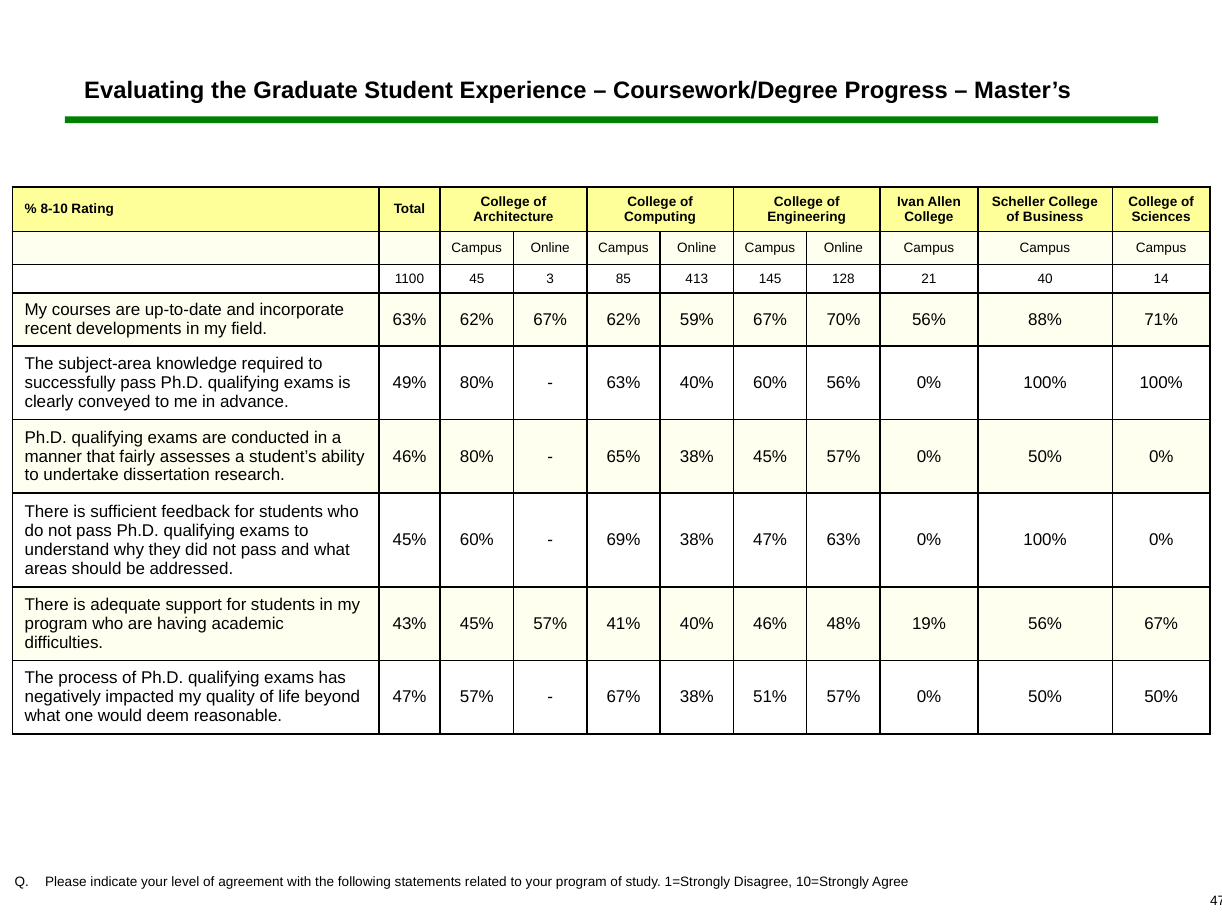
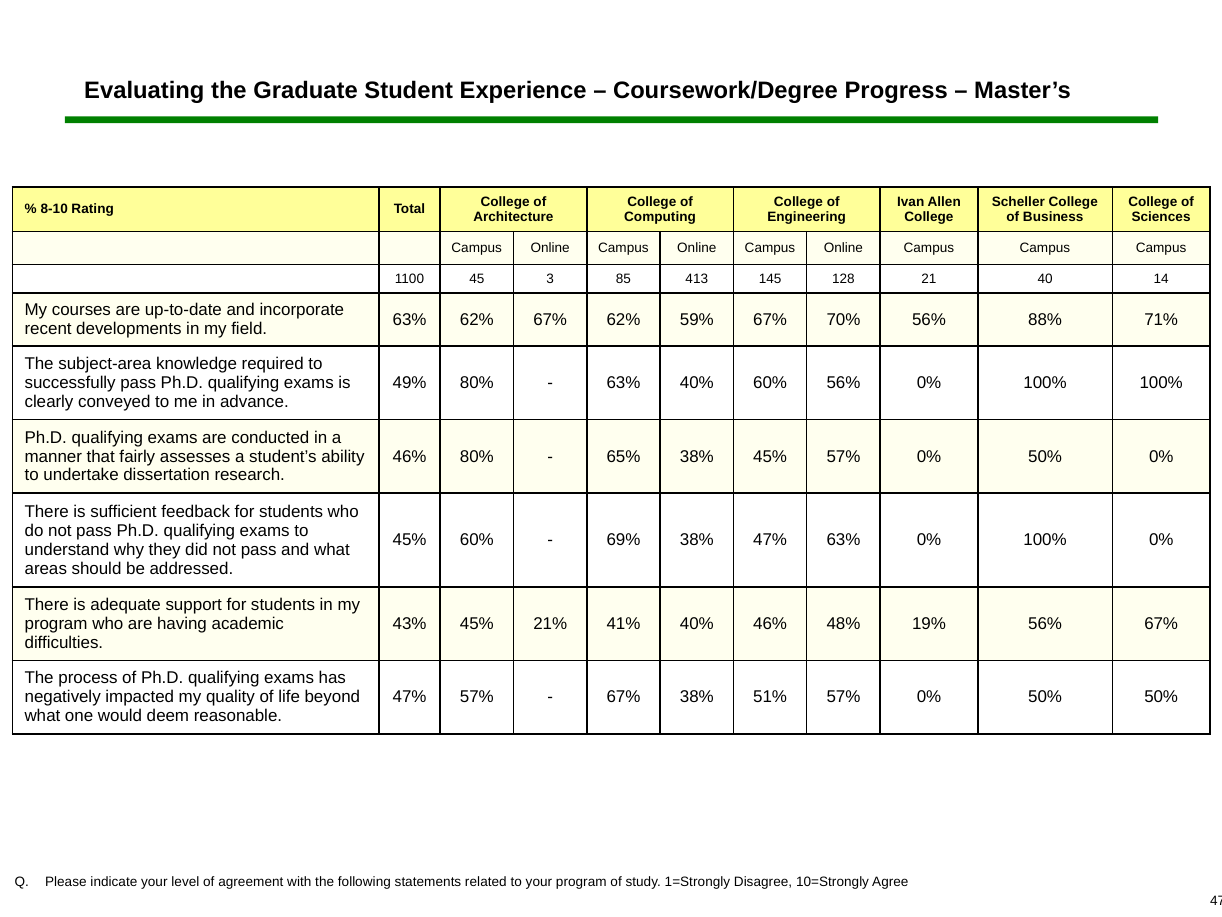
43% 45% 57%: 57% -> 21% (550, 623)
